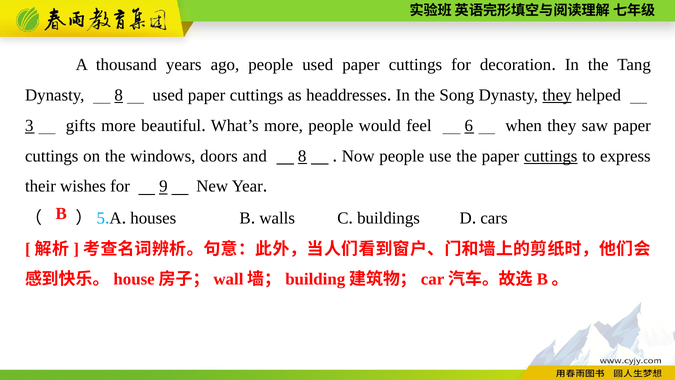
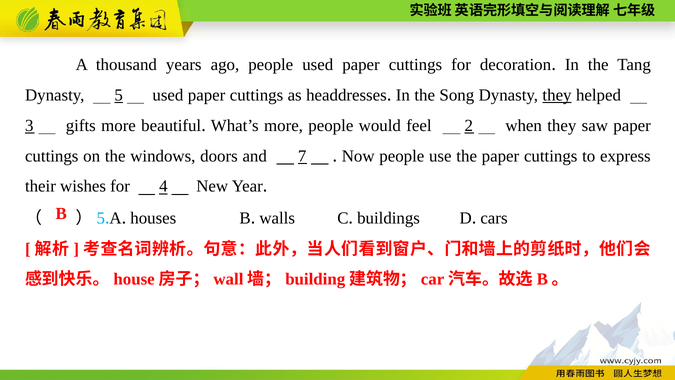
Dynasty 8: 8 -> 5 (119, 95)
6: 6 -> 2 (469, 126)
and 8: 8 -> 7 (302, 156)
cuttings underline: present -> none (551, 156)
9: 9 -> 4 (163, 186)
